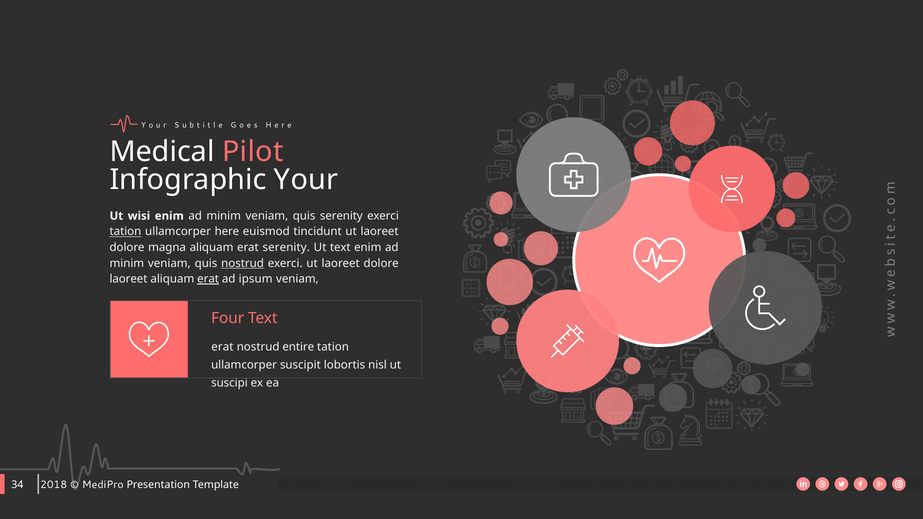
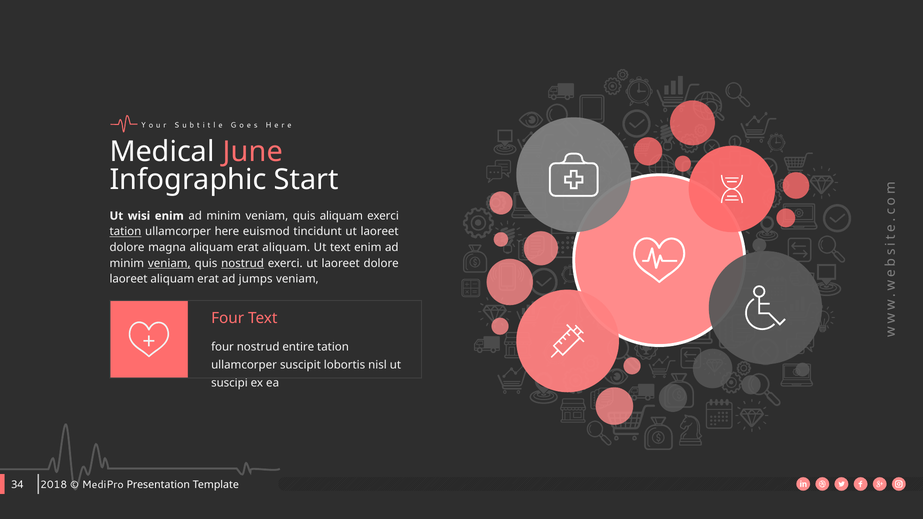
Pilot: Pilot -> June (253, 152)
Your: Your -> Start (306, 180)
quis serenity: serenity -> aliquam (341, 216)
erat serenity: serenity -> aliquam (286, 248)
veniam underline: none -> present (169, 263)
erat underline: present -> none (208, 279)
ipsum: ipsum -> jumps (256, 279)
erat: erat -> four (222, 347)
